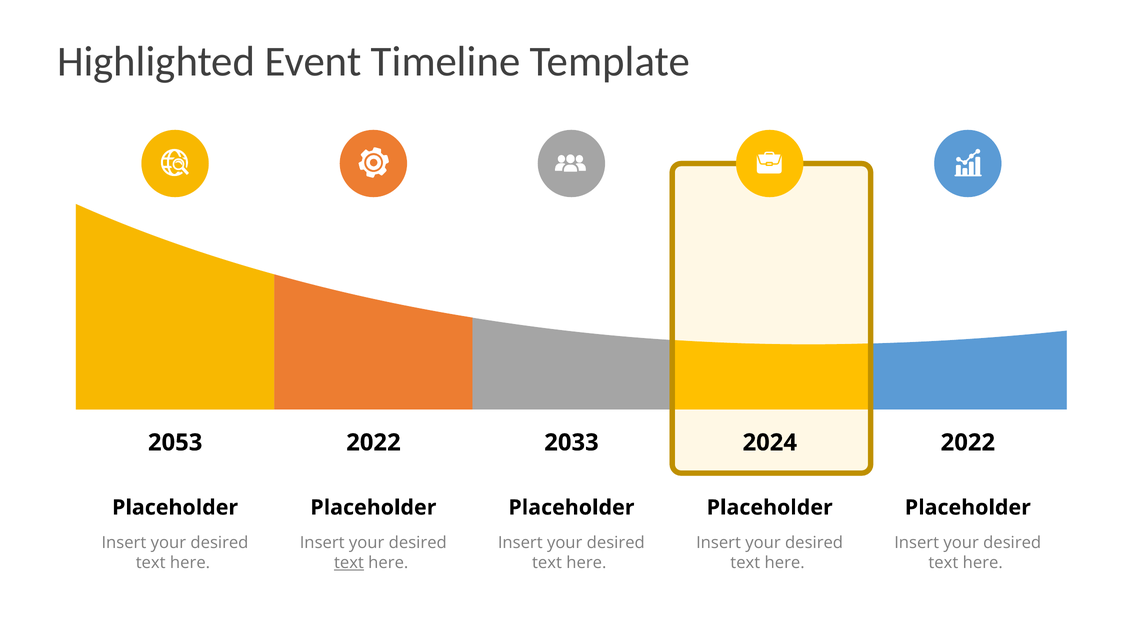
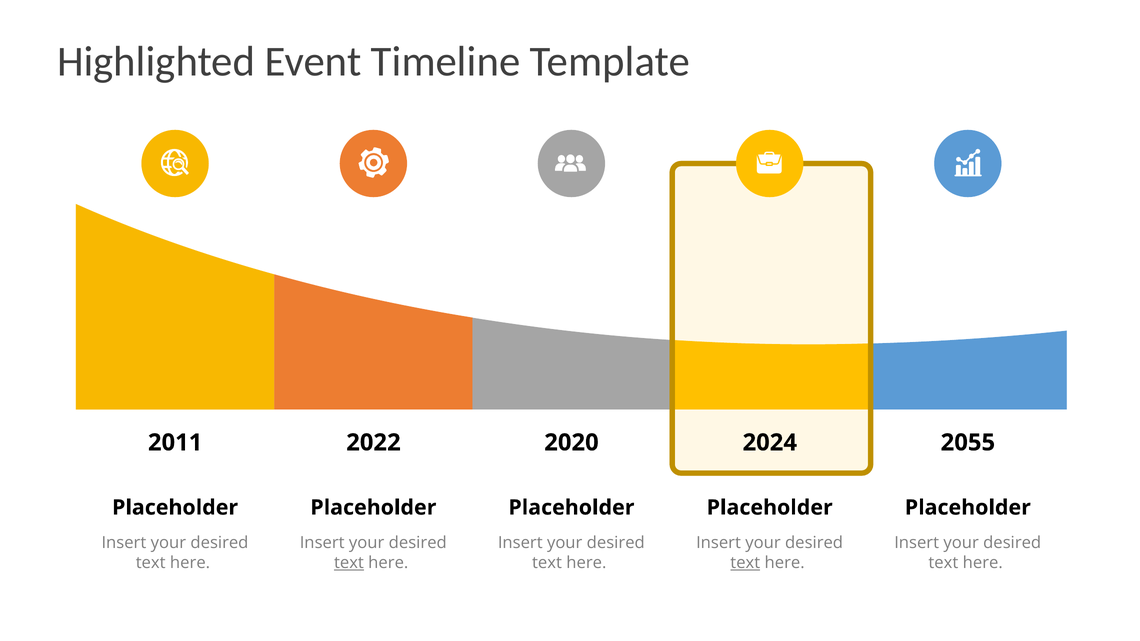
2053: 2053 -> 2011 (175, 443)
2033: 2033 -> 2020 (571, 443)
2024 2022: 2022 -> 2055 (968, 443)
text underline: none -> present (745, 563)
